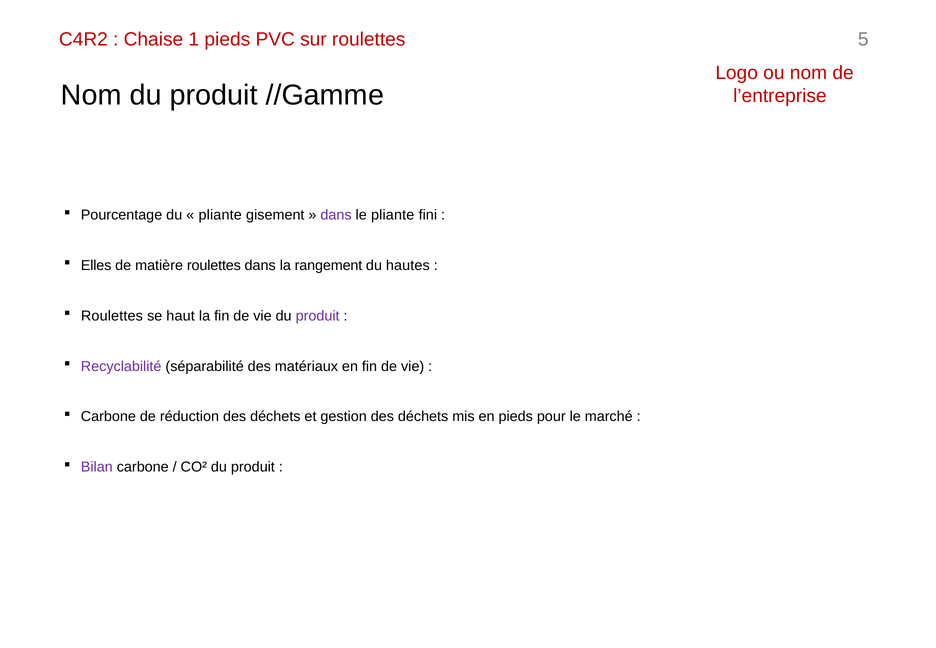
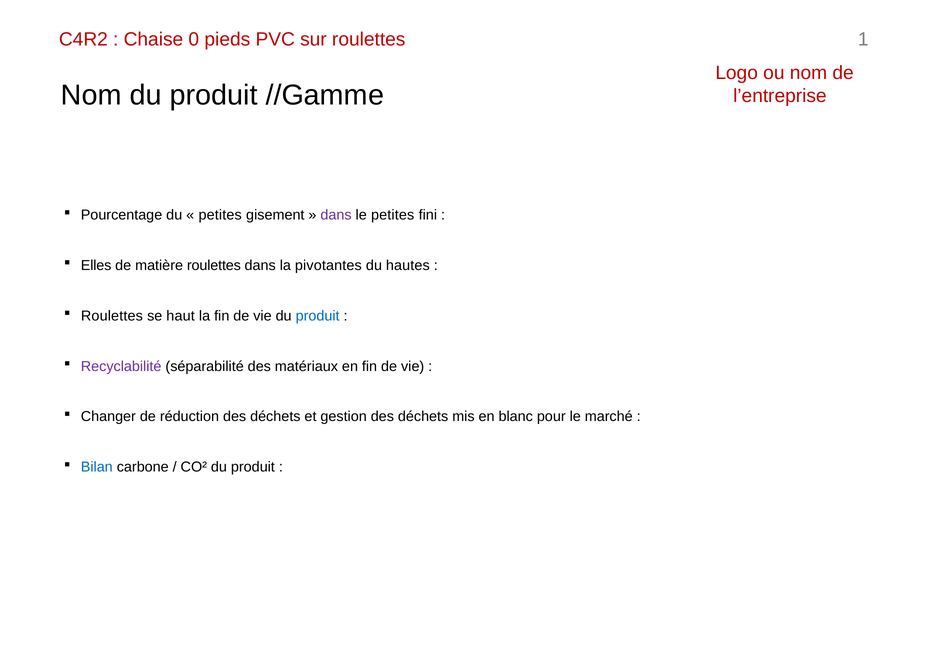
1: 1 -> 0 (194, 39)
5: 5 -> 1 (863, 39)
pliante: pliante -> petites (220, 215)
le pliante: pliante -> petites (393, 215)
rangement: rangement -> pivotantes (328, 266)
produit colour: purple -> blue (318, 316)
Carbone: Carbone -> Changer (108, 417)
en pieds: pieds -> blanc (516, 417)
Bilan colour: purple -> blue (97, 467)
